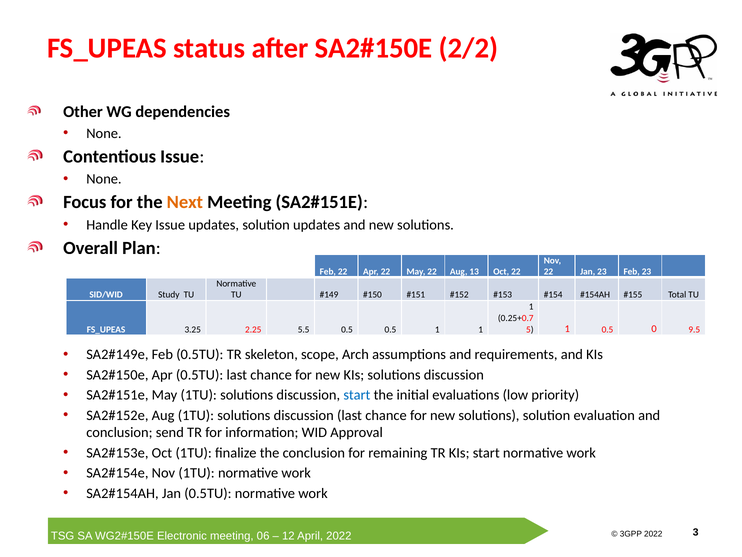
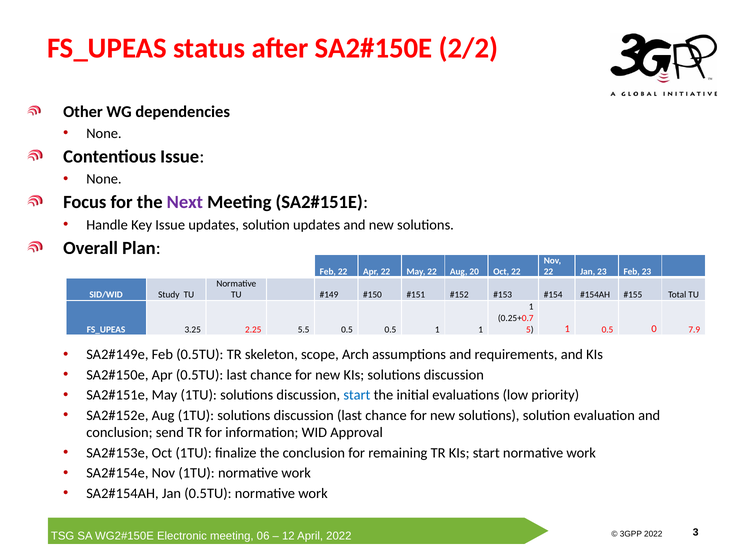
Next colour: orange -> purple (185, 202)
13: 13 -> 20 (474, 271)
9.5: 9.5 -> 7.9 (694, 329)
